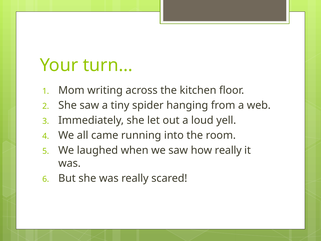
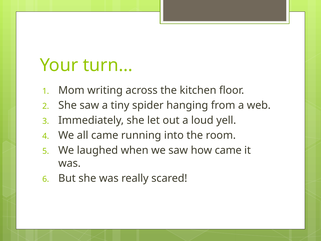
how really: really -> came (228, 150)
